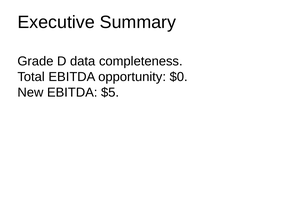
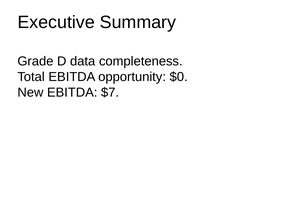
$5: $5 -> $7 (110, 92)
